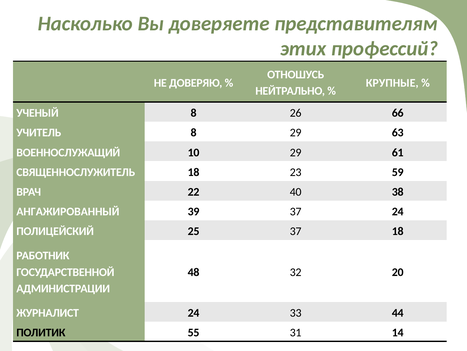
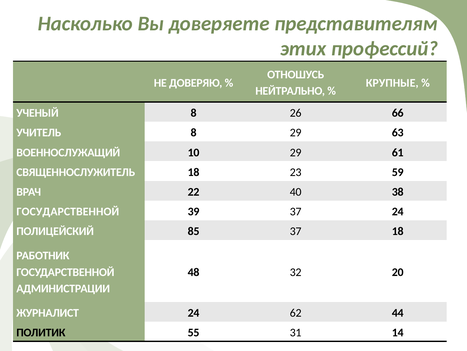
АНГАЖИРОВАННЫЙ: АНГАЖИРОВАННЫЙ -> ГОСУДАРСТВЕННОЙ (68, 211)
25: 25 -> 85 (194, 231)
33: 33 -> 62 (296, 312)
